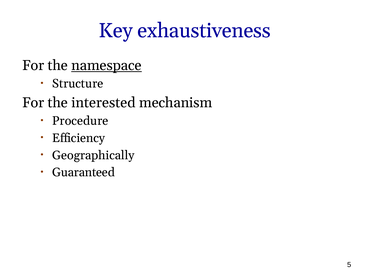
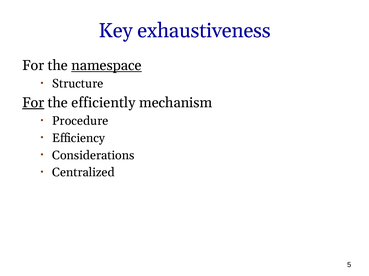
For underline: none -> present (33, 103)
interested: interested -> efficiently (103, 103)
Geographically: Geographically -> Considerations (93, 156)
Guaranteed: Guaranteed -> Centralized (83, 173)
